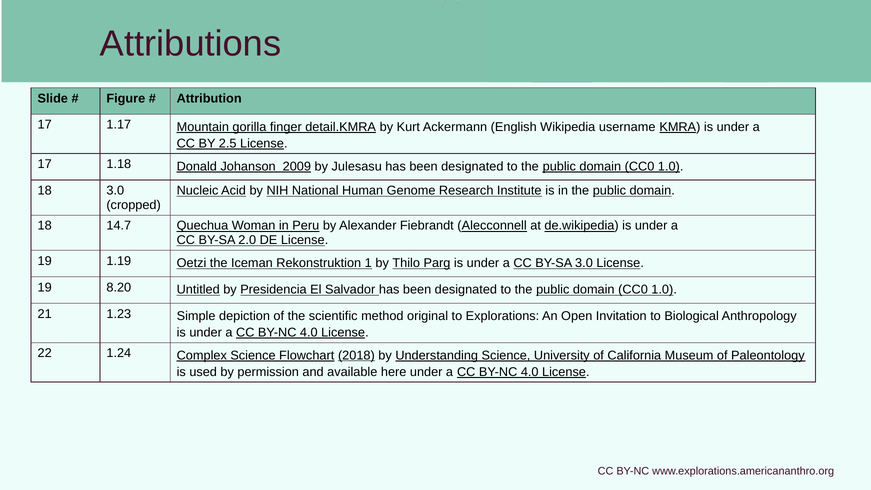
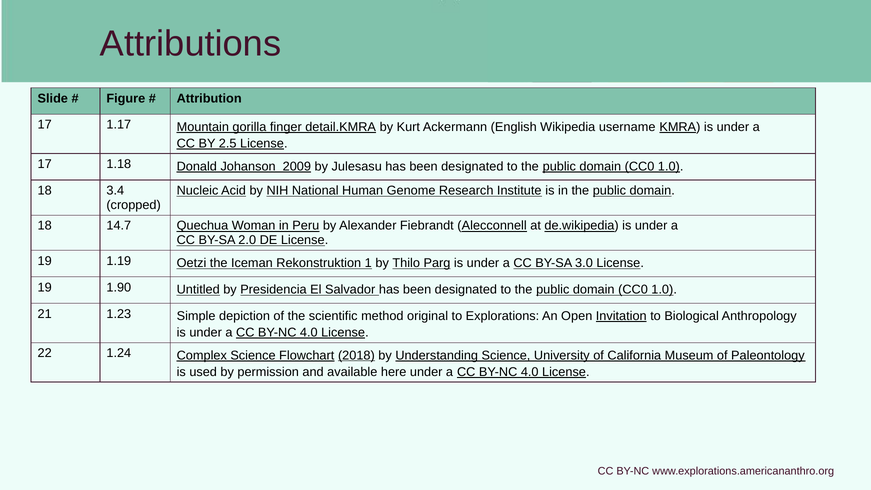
18 3.0: 3.0 -> 3.4 (115, 191)
8.20: 8.20 -> 1.90 (119, 287)
Invitation underline: none -> present (621, 316)
